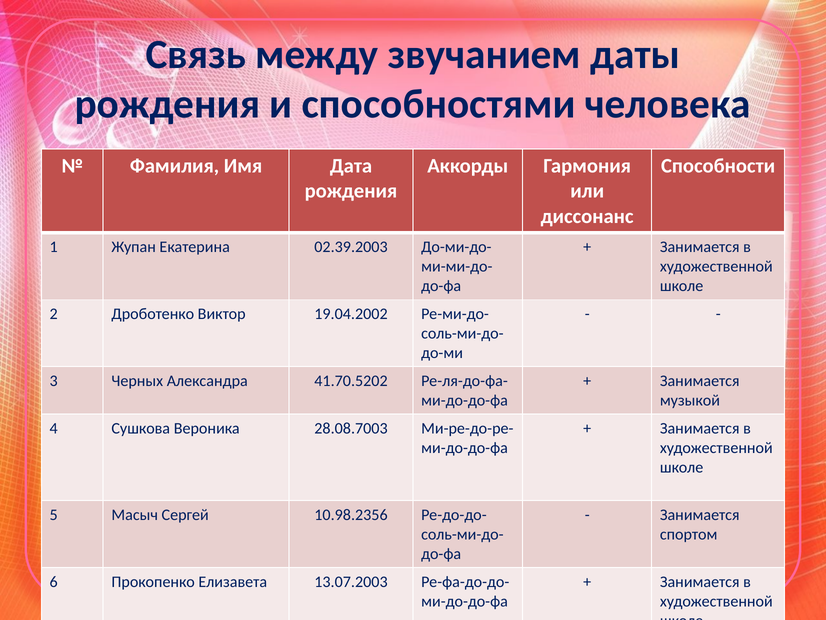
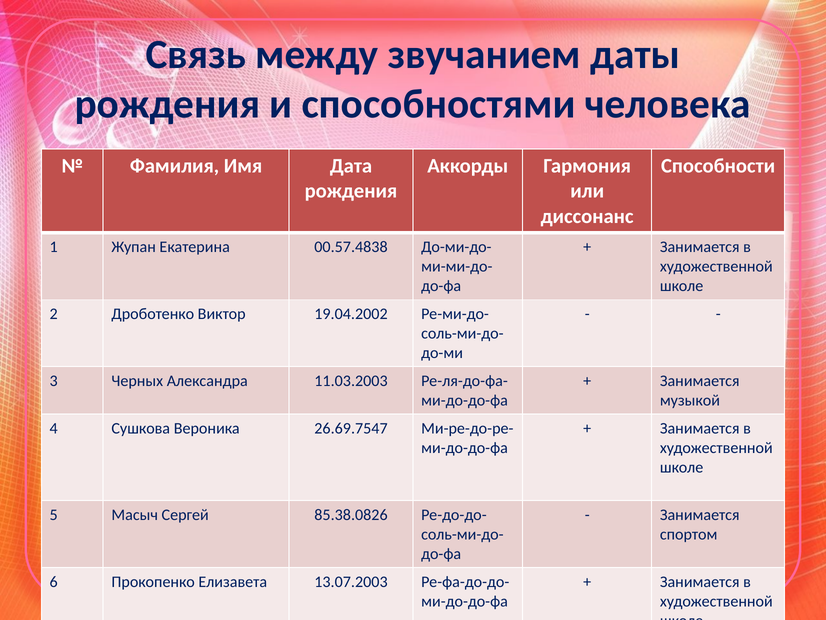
02.39.2003: 02.39.2003 -> 00.57.4838 (351, 247)
41.70.5202: 41.70.5202 -> 11.03.2003 (351, 381)
28.08.7003: 28.08.7003 -> 26.69.7547 (351, 428)
10.98.2356: 10.98.2356 -> 85.38.0826 (351, 514)
